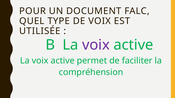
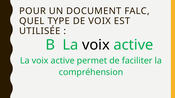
voix colour: purple -> black (96, 45)
